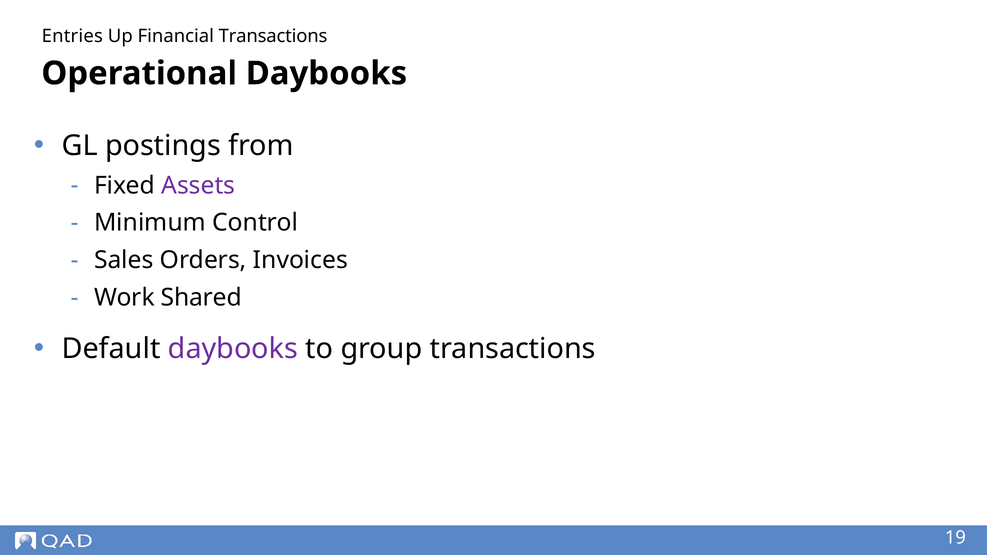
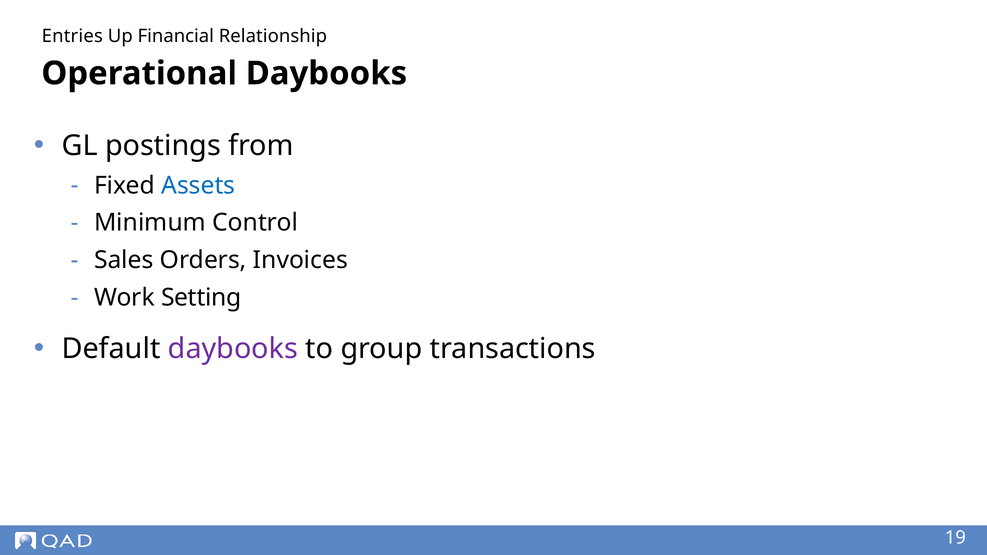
Financial Transactions: Transactions -> Relationship (273, 36)
Assets colour: purple -> blue (198, 185)
Shared: Shared -> Setting (201, 298)
